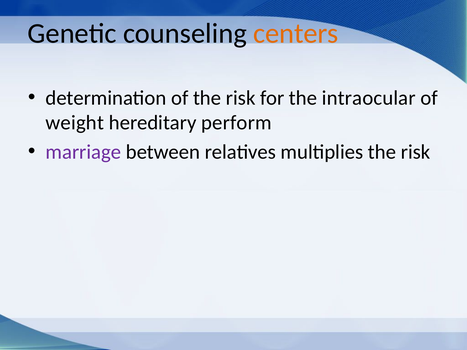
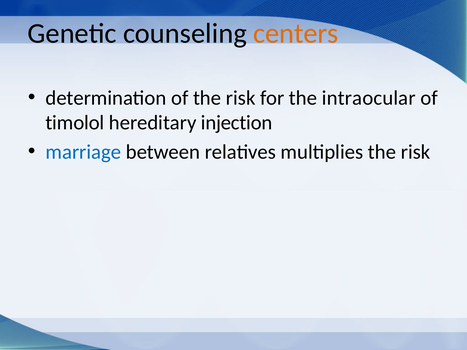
weight: weight -> timolol (75, 123)
perform: perform -> injection (237, 123)
marriage colour: purple -> blue (83, 152)
